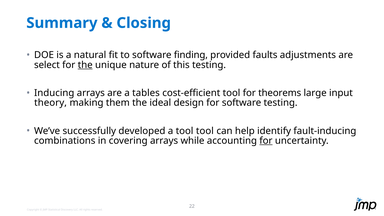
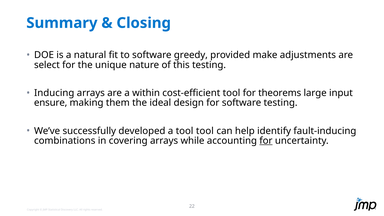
finding: finding -> greedy (191, 55)
faults: faults -> make (265, 55)
the underline: present -> none (85, 65)
tables: tables -> within (146, 93)
theory: theory -> ensure (51, 103)
